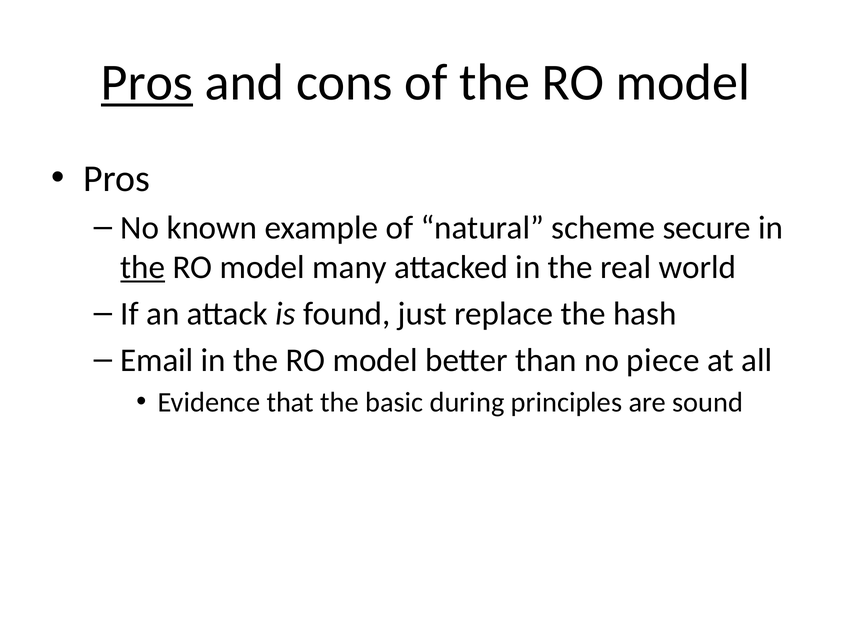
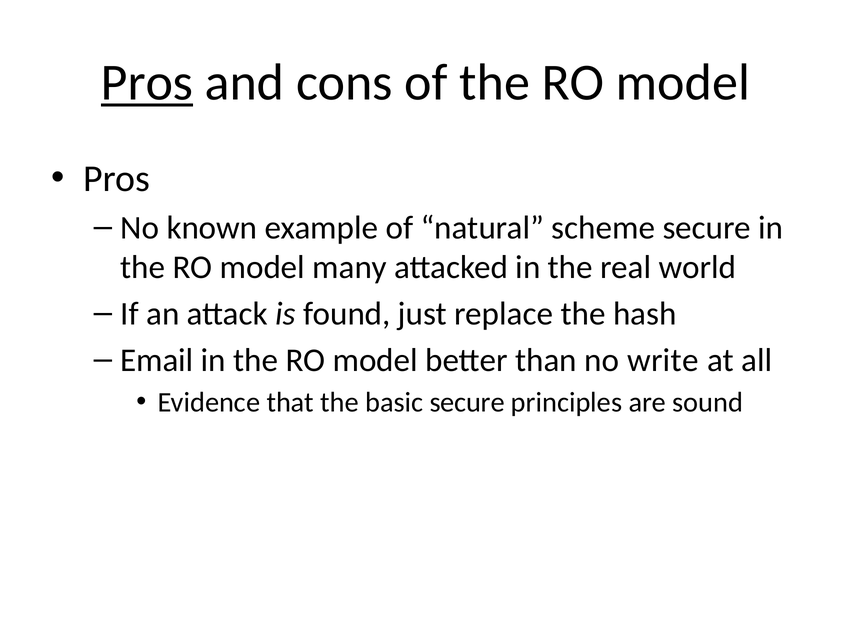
the underline: present -> none (143, 267)
piece: piece -> write (663, 360)
basic during: during -> secure (467, 403)
